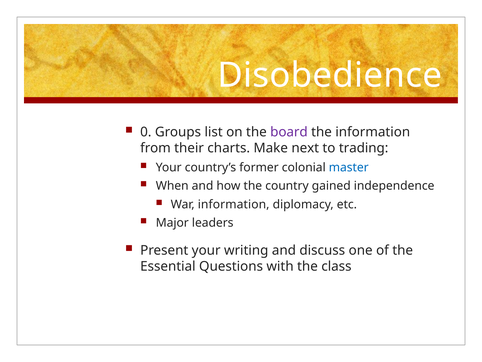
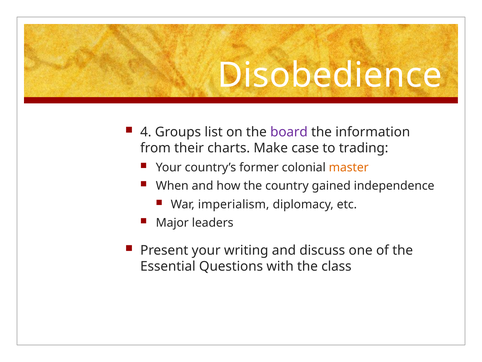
0: 0 -> 4 (146, 132)
next: next -> case (305, 148)
master colour: blue -> orange (349, 167)
War information: information -> imperialism (234, 204)
